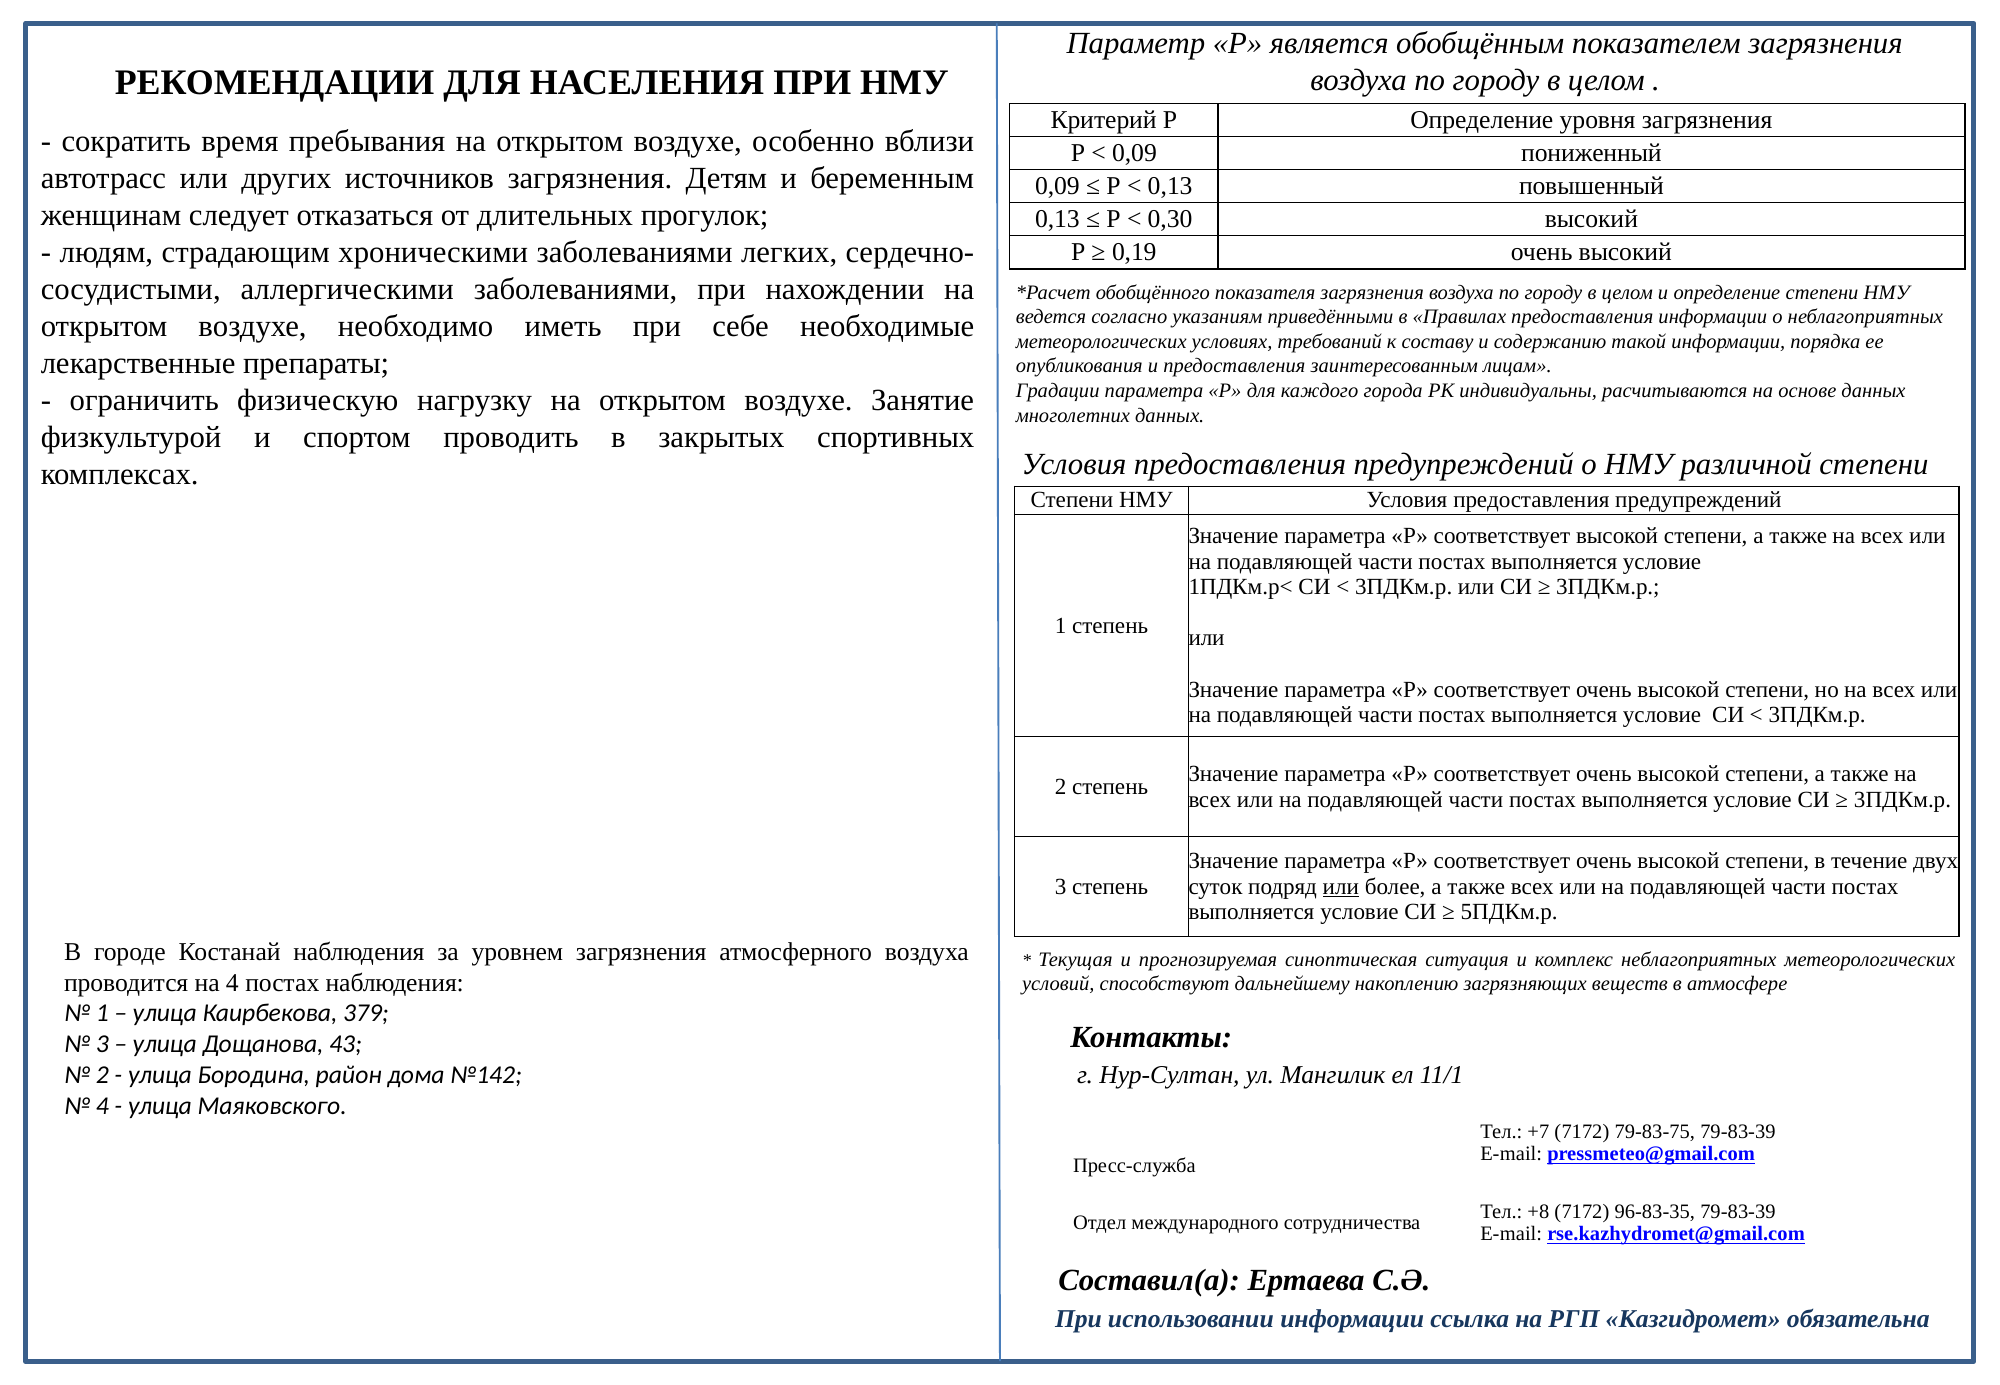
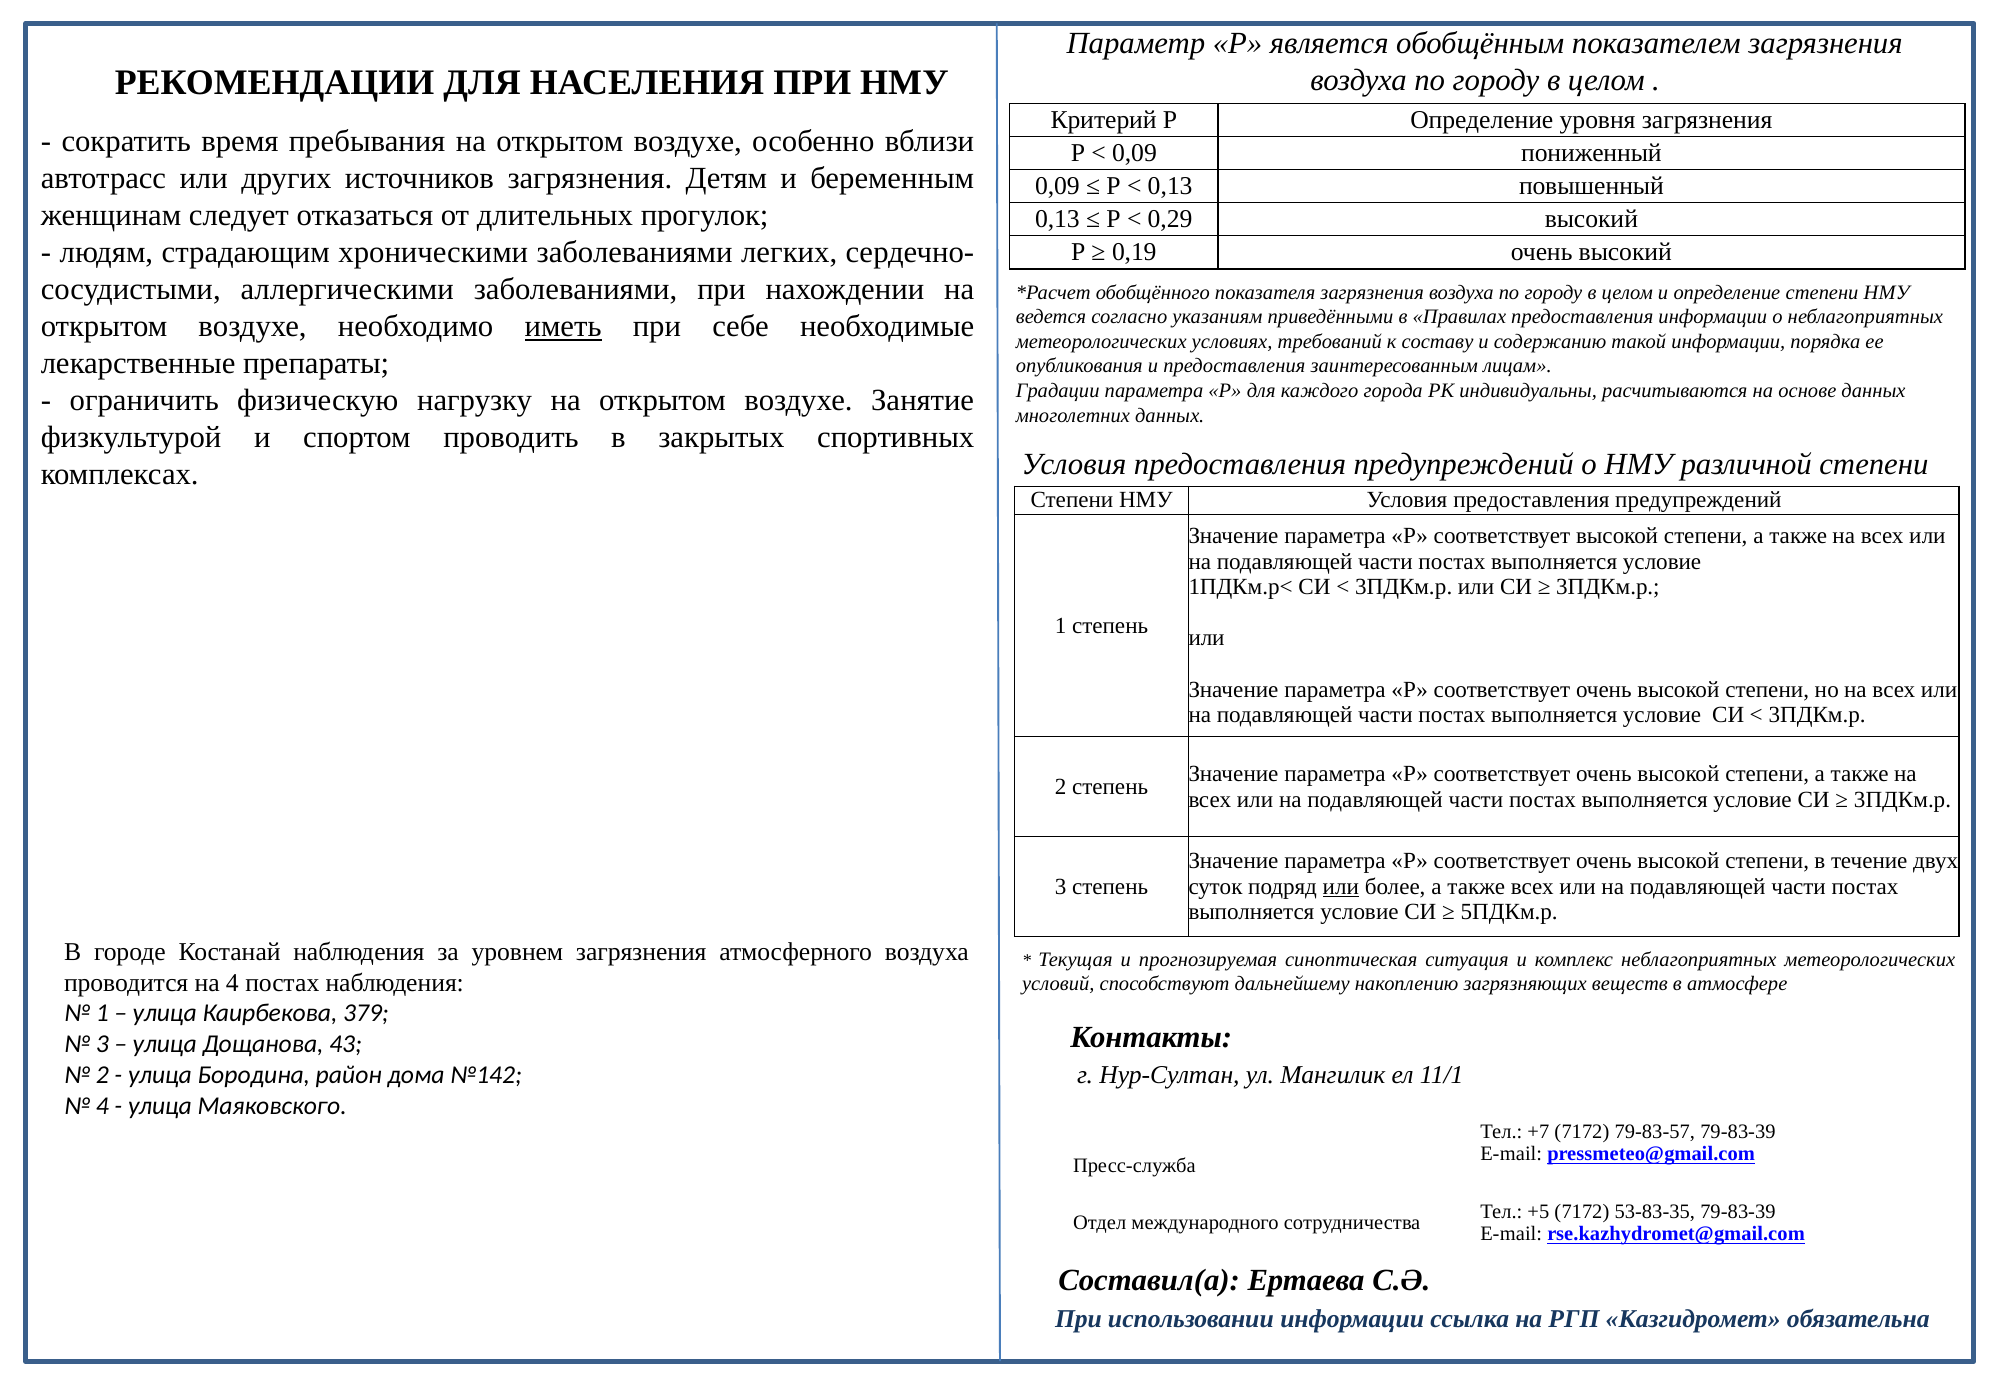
0,30: 0,30 -> 0,29 (1170, 219)
иметь underline: none -> present (563, 326)
79-83-75: 79-83-75 -> 79-83-57 (1655, 1131)
+8: +8 -> +5 (1538, 1211)
96-83-35: 96-83-35 -> 53-83-35 (1655, 1211)
